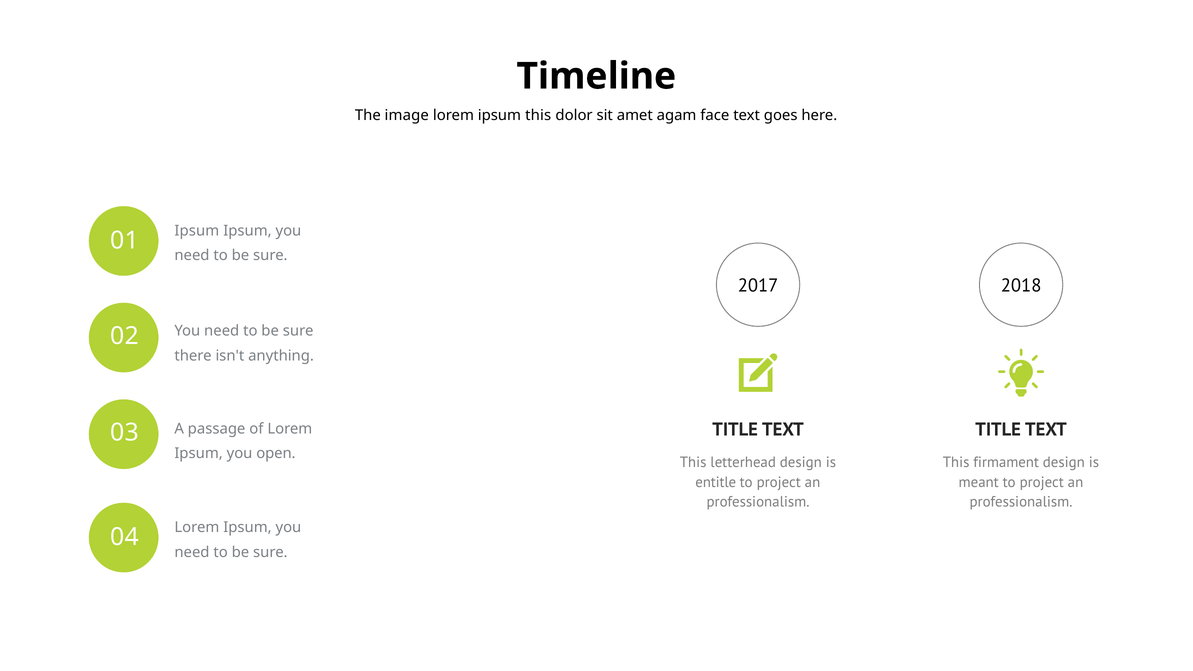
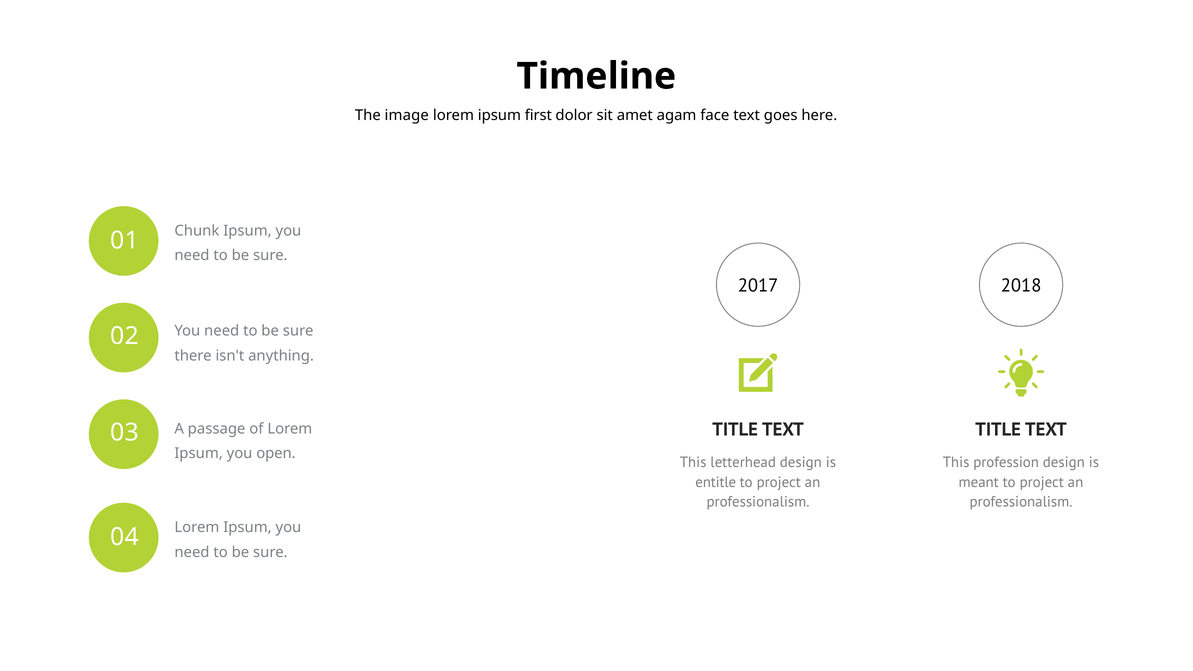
ipsum this: this -> first (538, 115)
Ipsum: Ipsum -> Chunk (197, 231)
firmament: firmament -> profession (1006, 462)
